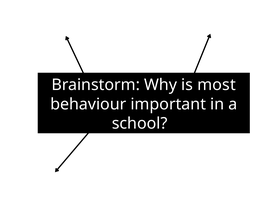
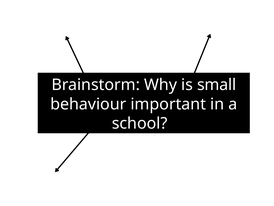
most: most -> small (217, 85)
